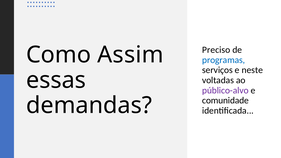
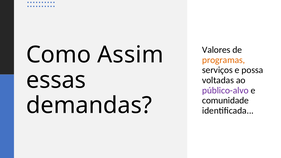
Preciso: Preciso -> Valores (216, 50)
programas colour: blue -> orange (224, 60)
neste: neste -> possa (252, 70)
